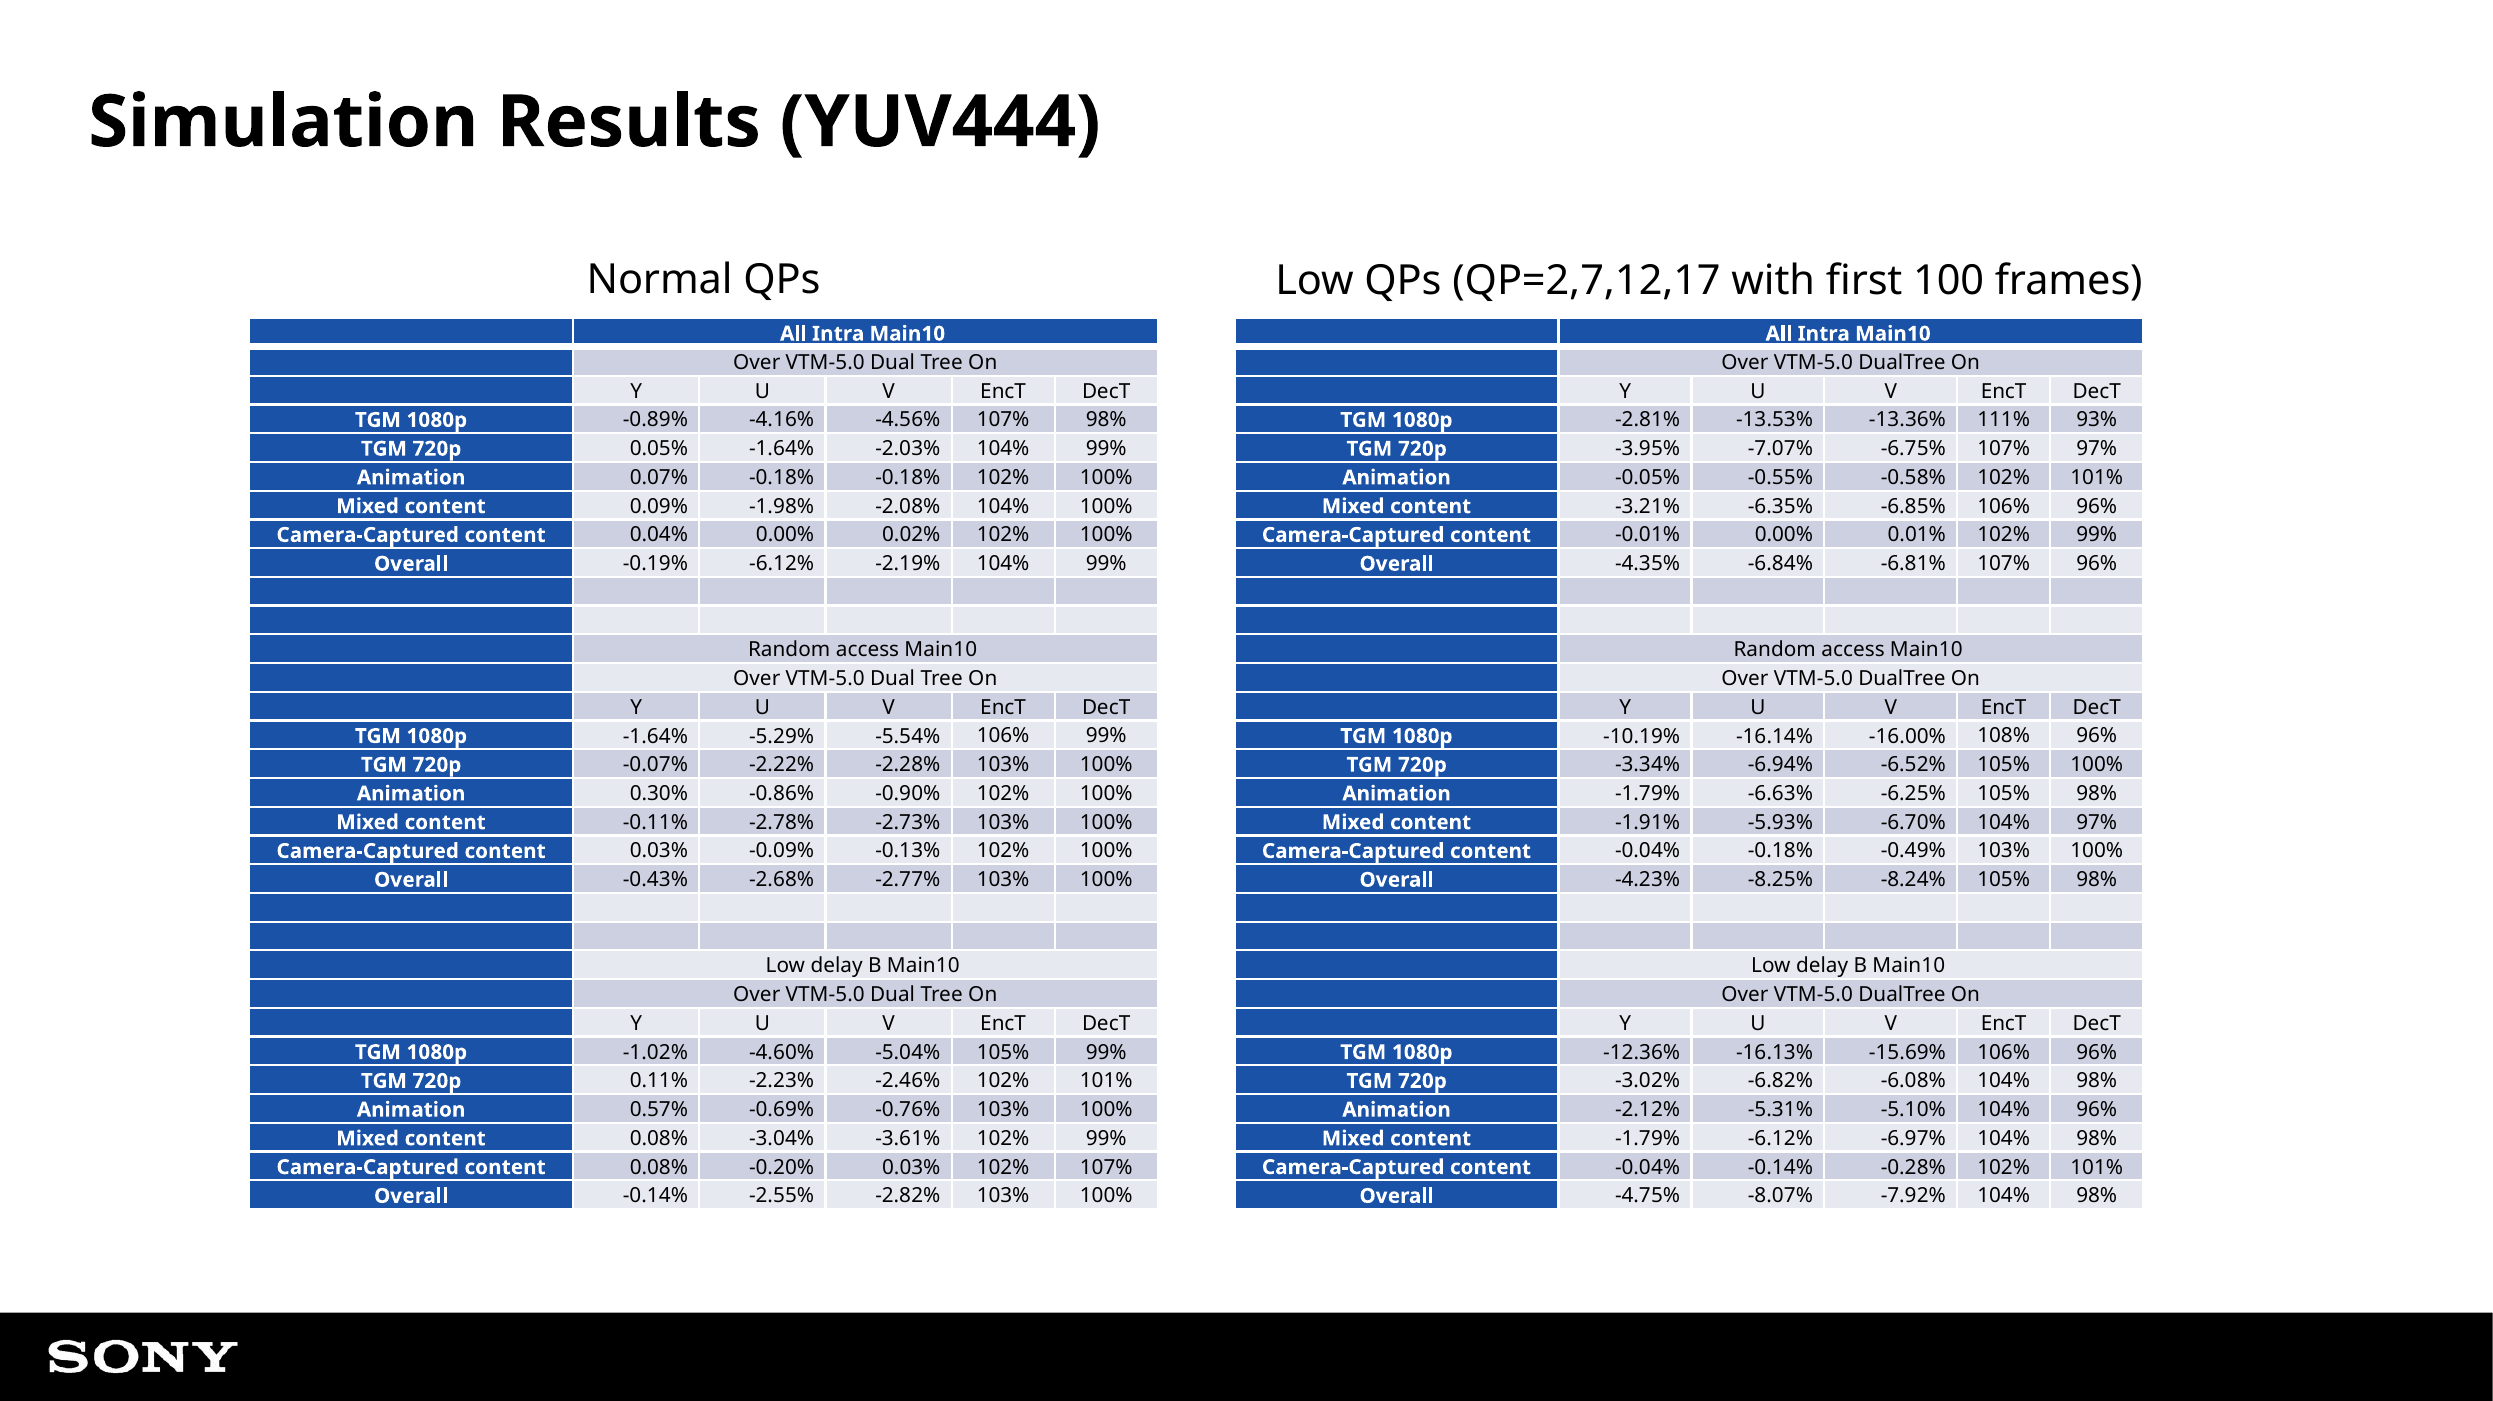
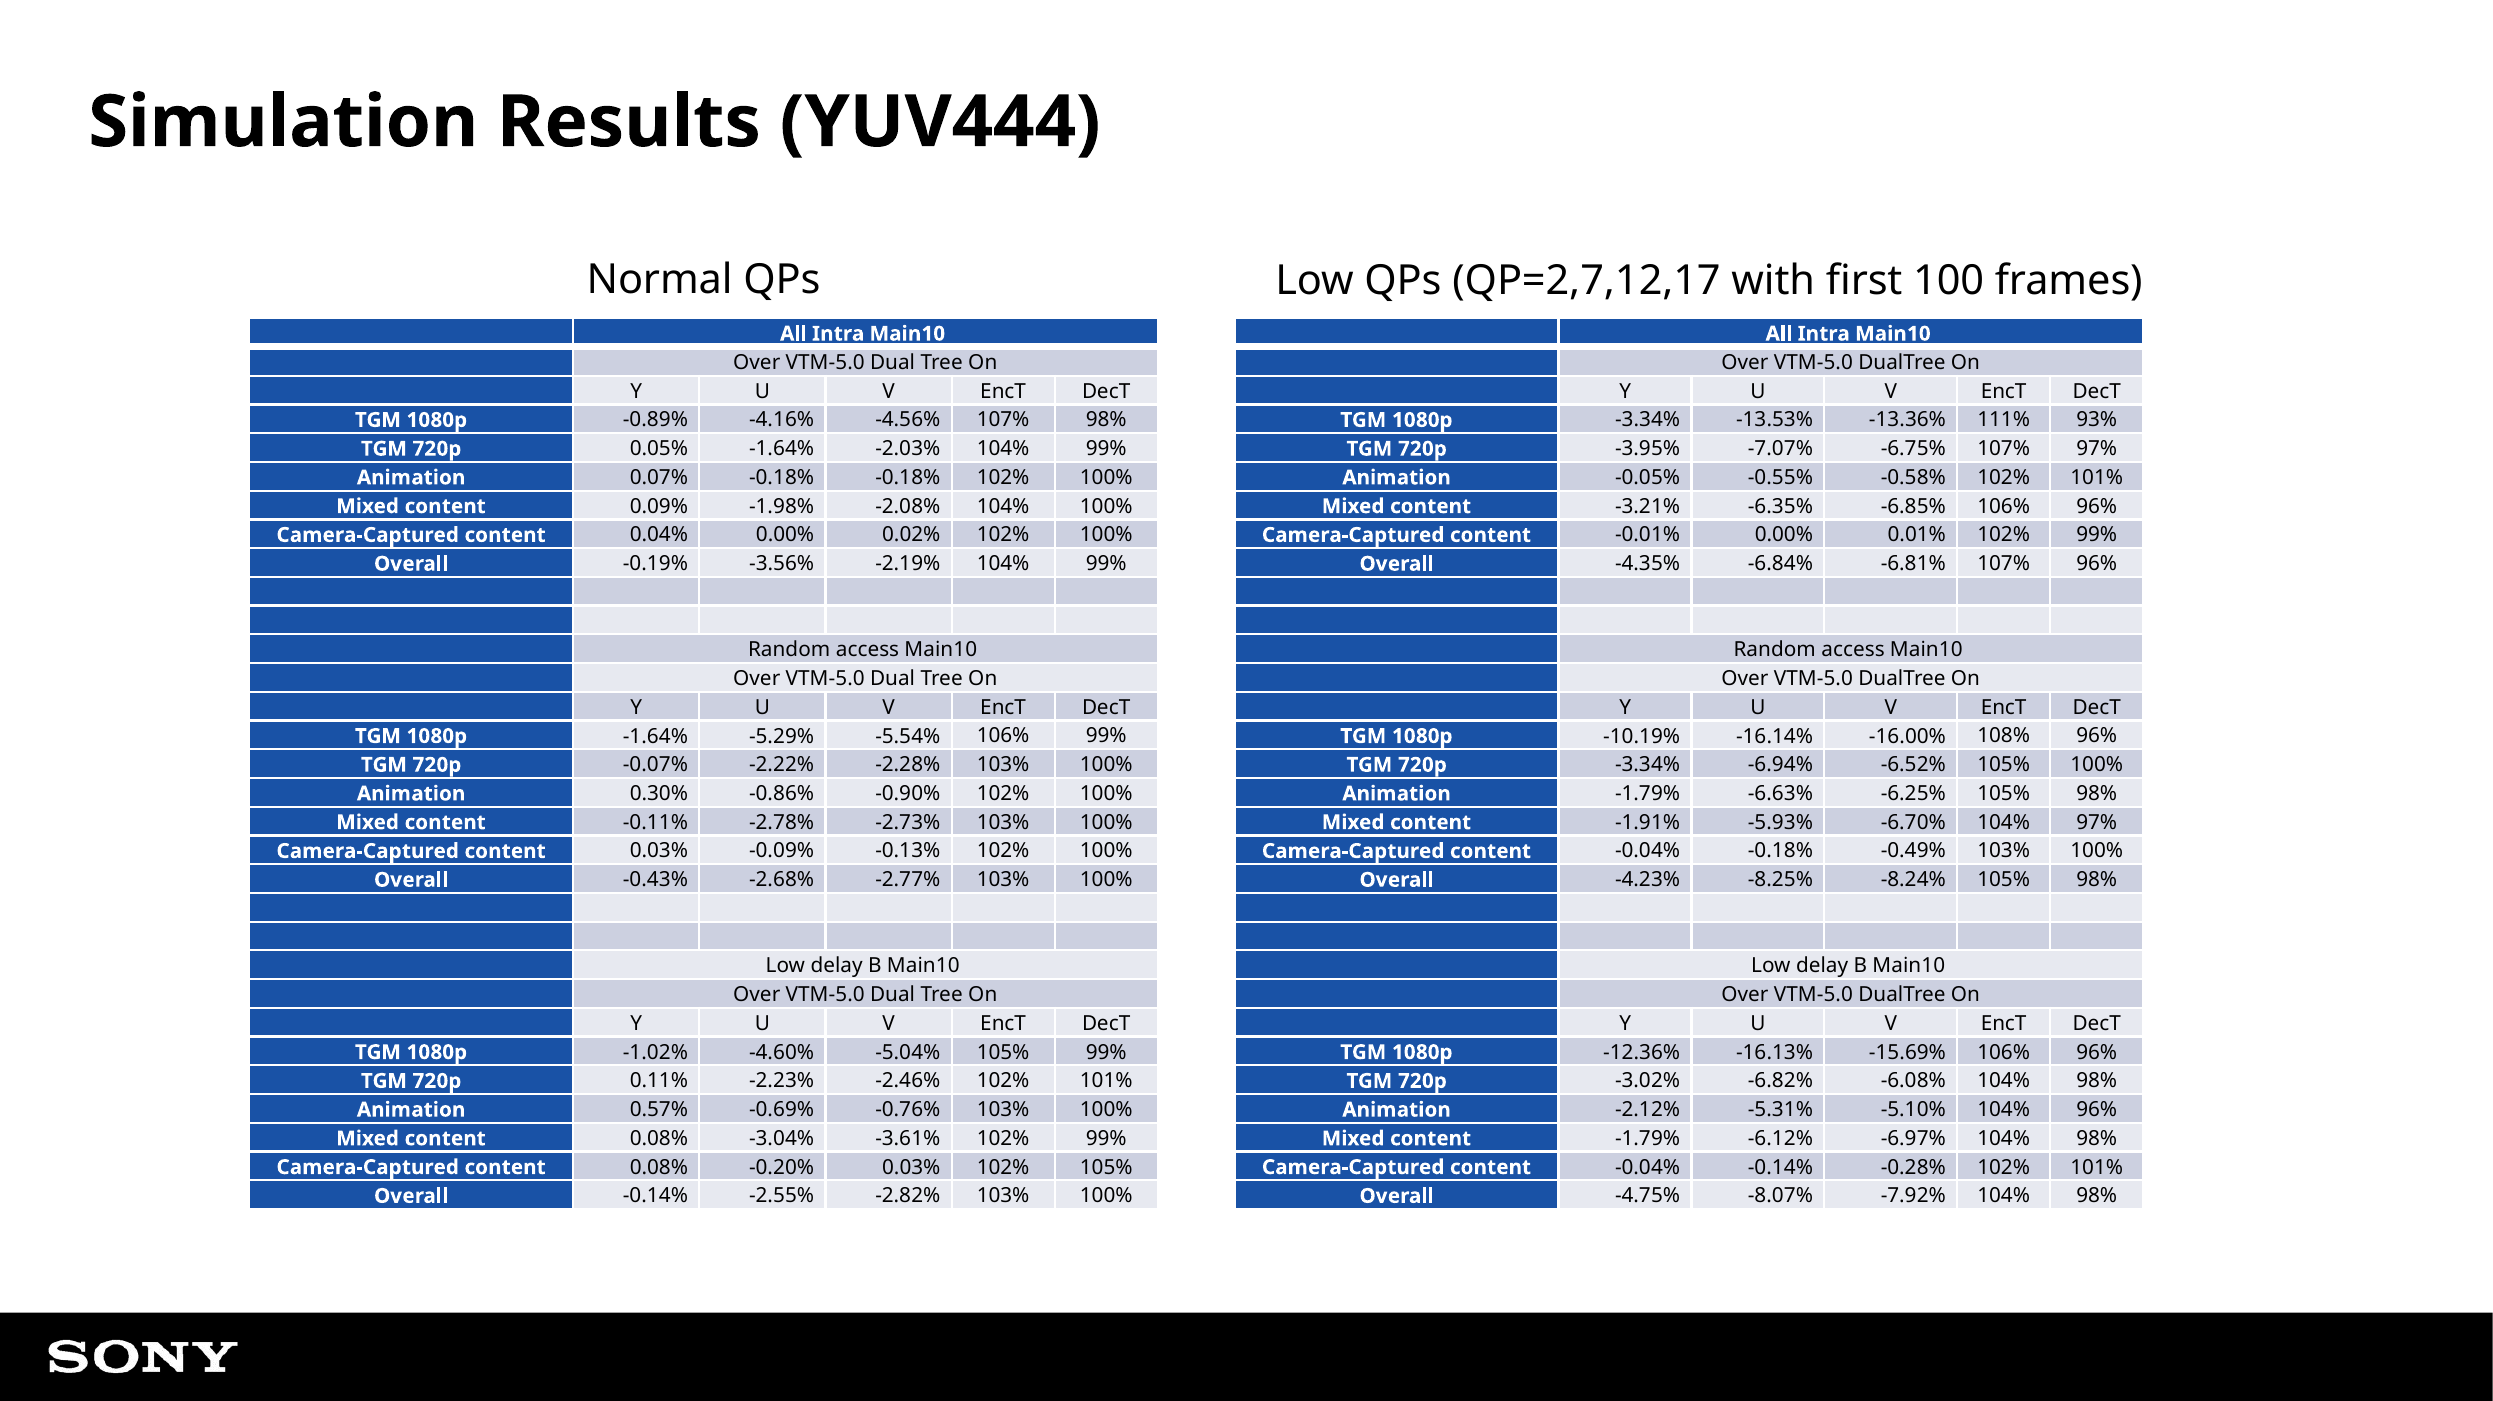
-2.81%: -2.81% -> -3.34% (1648, 420)
-0.19% -6.12%: -6.12% -> -3.56% (782, 564)
102% 107%: 107% -> 105% (1106, 1167)
